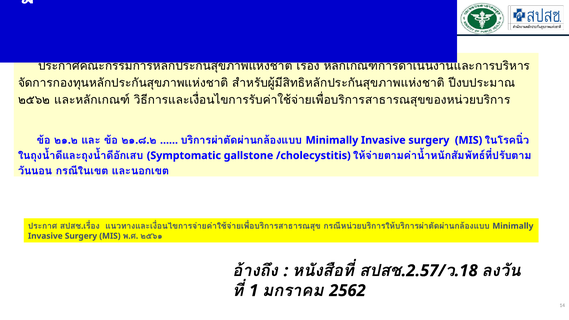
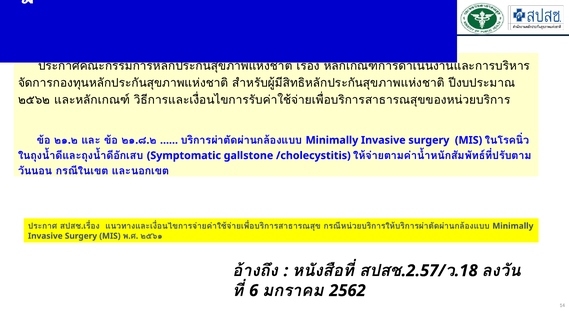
1: 1 -> 6 (254, 291)
